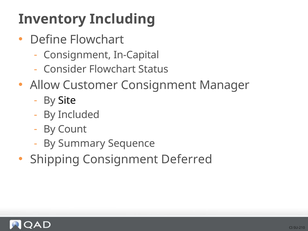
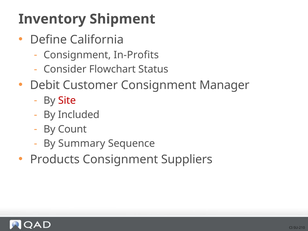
Including: Including -> Shipment (122, 19)
Define Flowchart: Flowchart -> California (97, 40)
In-Capital: In-Capital -> In-Profits (136, 55)
Allow: Allow -> Debit (45, 85)
Site colour: black -> red (67, 100)
Shipping: Shipping -> Products (55, 159)
Deferred: Deferred -> Suppliers (187, 159)
